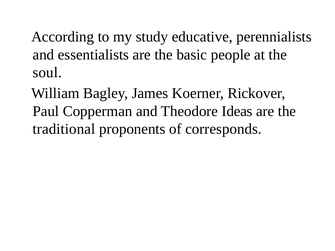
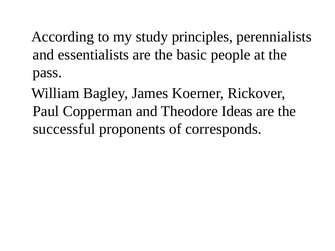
educative: educative -> principles (202, 37)
soul: soul -> pass (47, 73)
traditional: traditional -> successful (64, 129)
